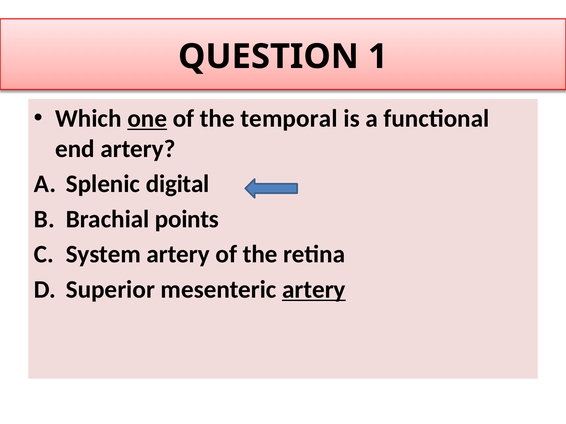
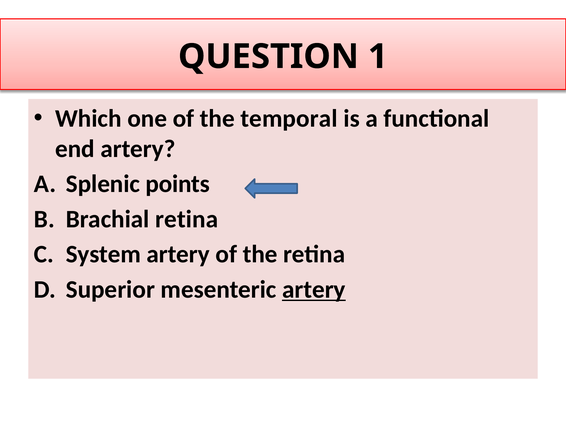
one underline: present -> none (147, 119)
digital: digital -> points (178, 184)
Brachial points: points -> retina (187, 219)
